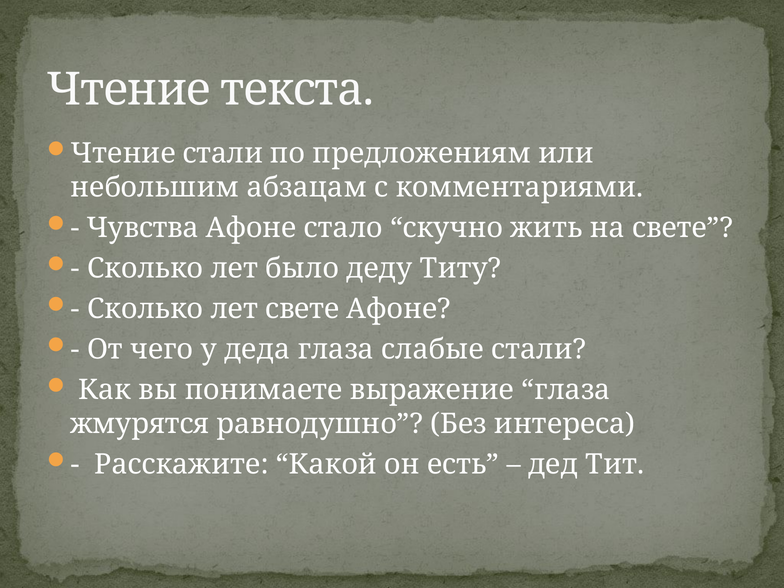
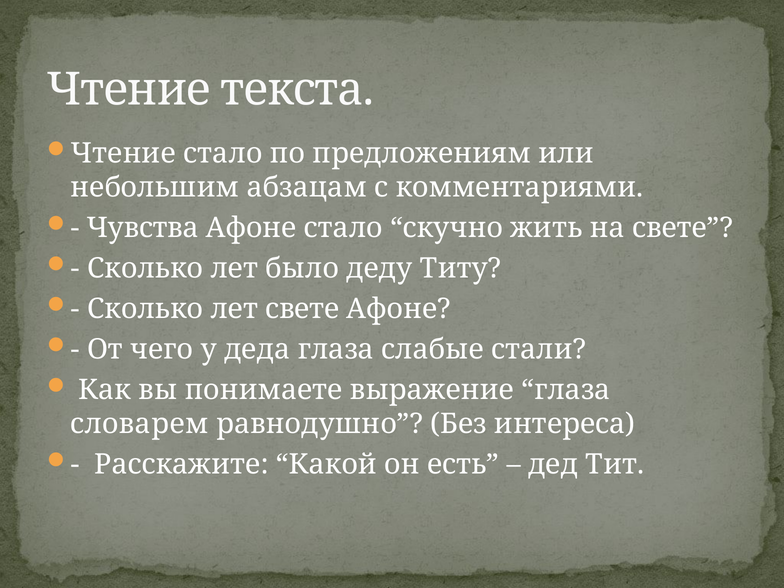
Чтение стали: стали -> стало (223, 153)
жмурятся: жмурятся -> словарем (139, 424)
